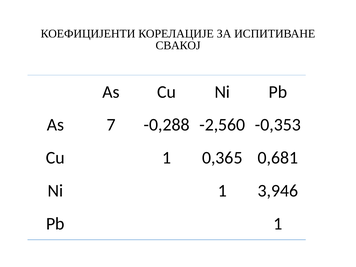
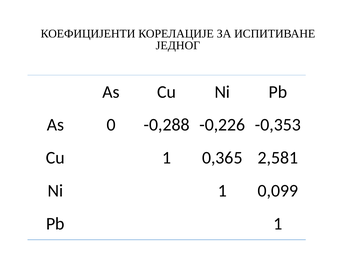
СВАКОЈ: СВАКОЈ -> ЈЕДНОГ (178, 46)
7: 7 -> 0 (111, 125)
-2,560: -2,560 -> -0,226 (222, 125)
0,681: 0,681 -> 2,581 (278, 158)
3,946: 3,946 -> 0,099 (278, 191)
